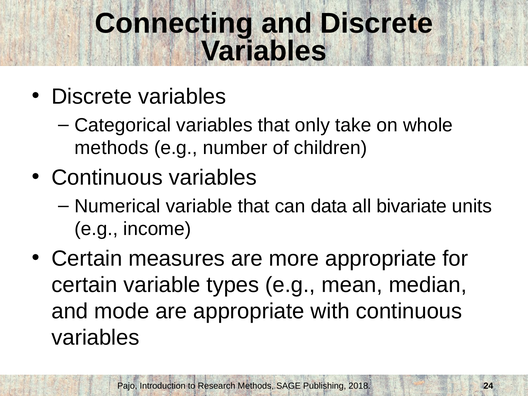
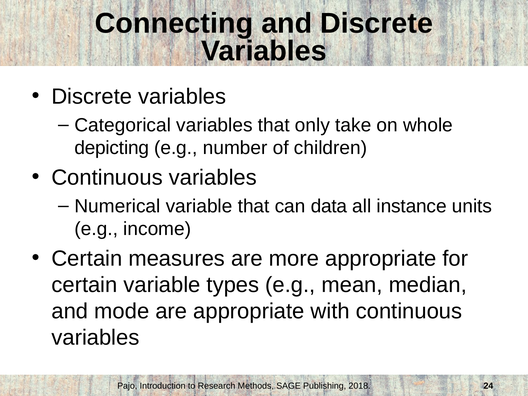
methods: methods -> depicting (112, 148)
bivariate: bivariate -> instance (412, 206)
